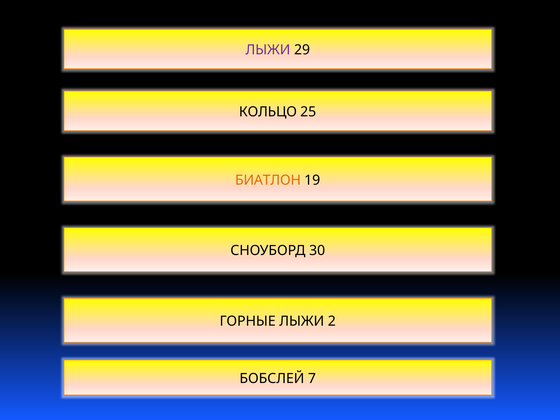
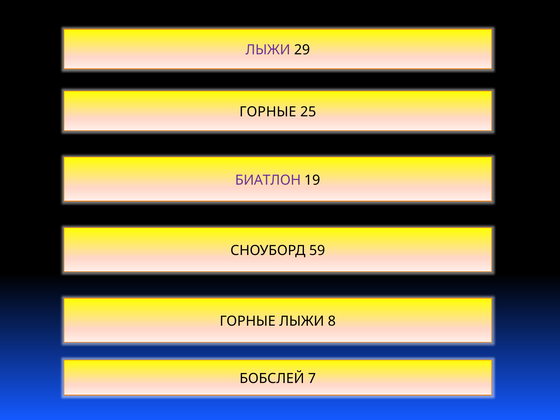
КОЛЬЦО: КОЛЬЦО -> ГОРНЫЕ (268, 112)
БИАТЛОН colour: orange -> purple (268, 180)
30: 30 -> 59 (317, 251)
2: 2 -> 8 (332, 321)
